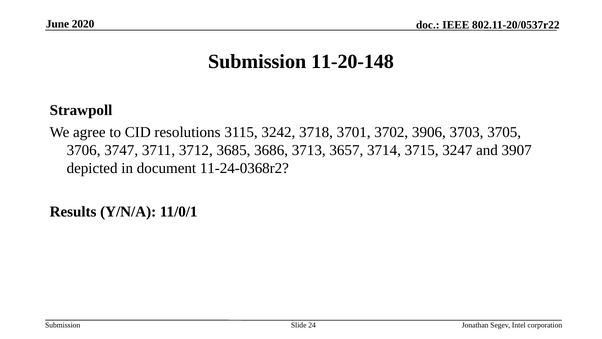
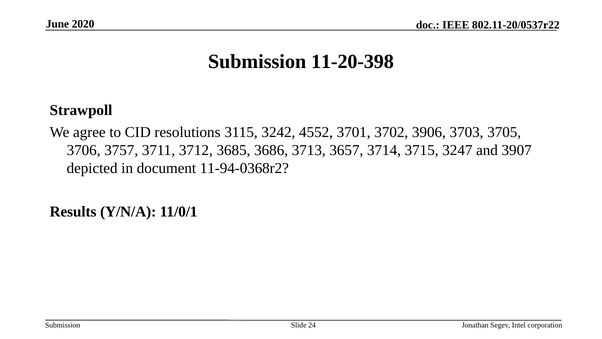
11-20-148: 11-20-148 -> 11-20-398 (352, 62)
3718: 3718 -> 4552 (316, 132)
3747: 3747 -> 3757 (121, 150)
11-24-0368r2: 11-24-0368r2 -> 11-94-0368r2 (244, 168)
